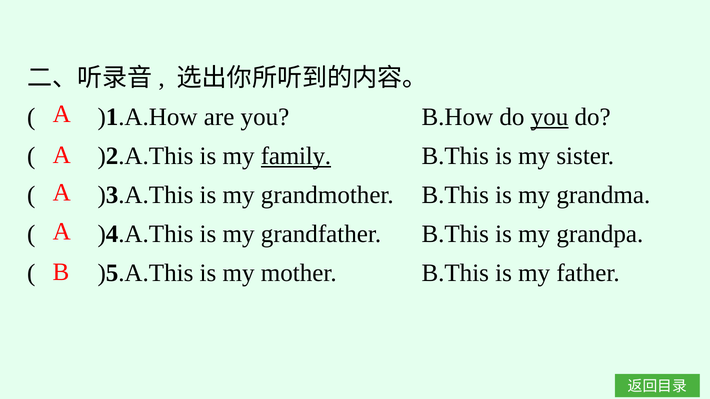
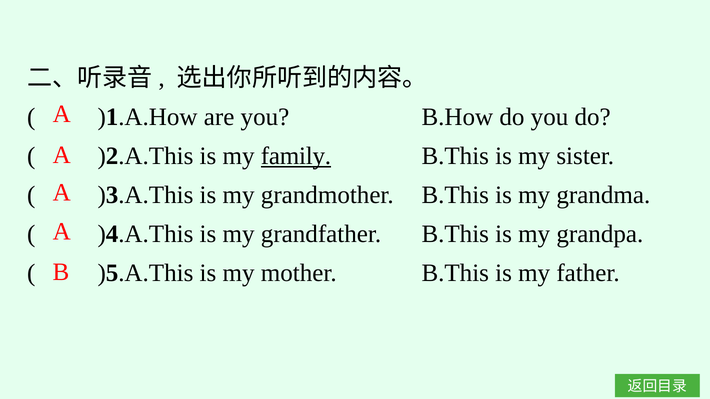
you underline: present -> none (550, 117)
